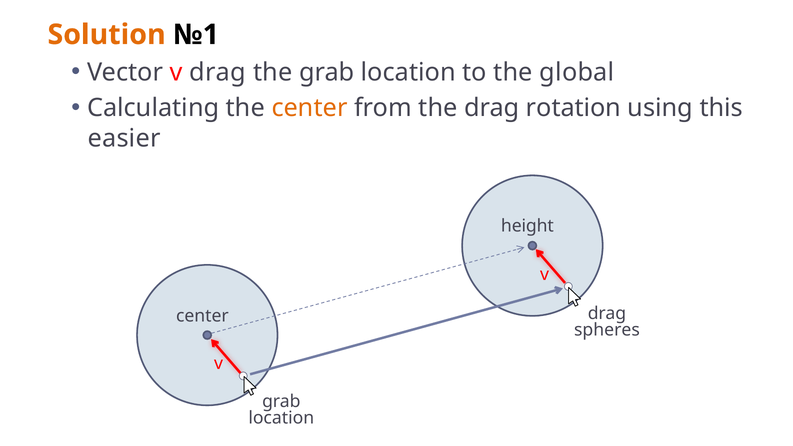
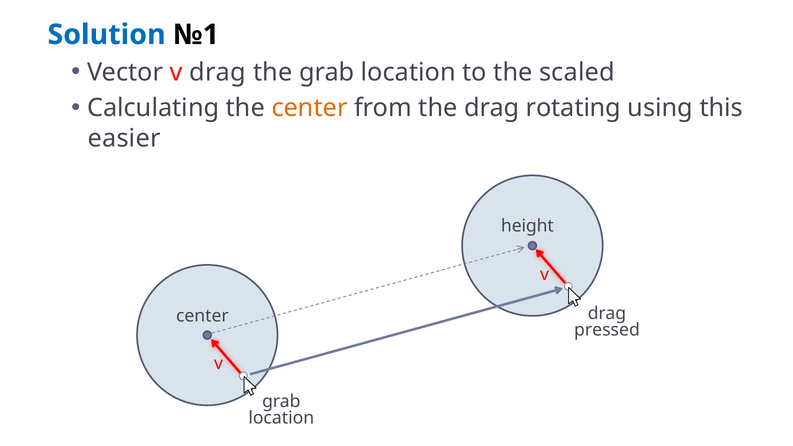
Solution colour: orange -> blue (107, 35)
global: global -> scaled (577, 72)
rotation: rotation -> rotating (574, 108)
spheres: spheres -> pressed (607, 330)
